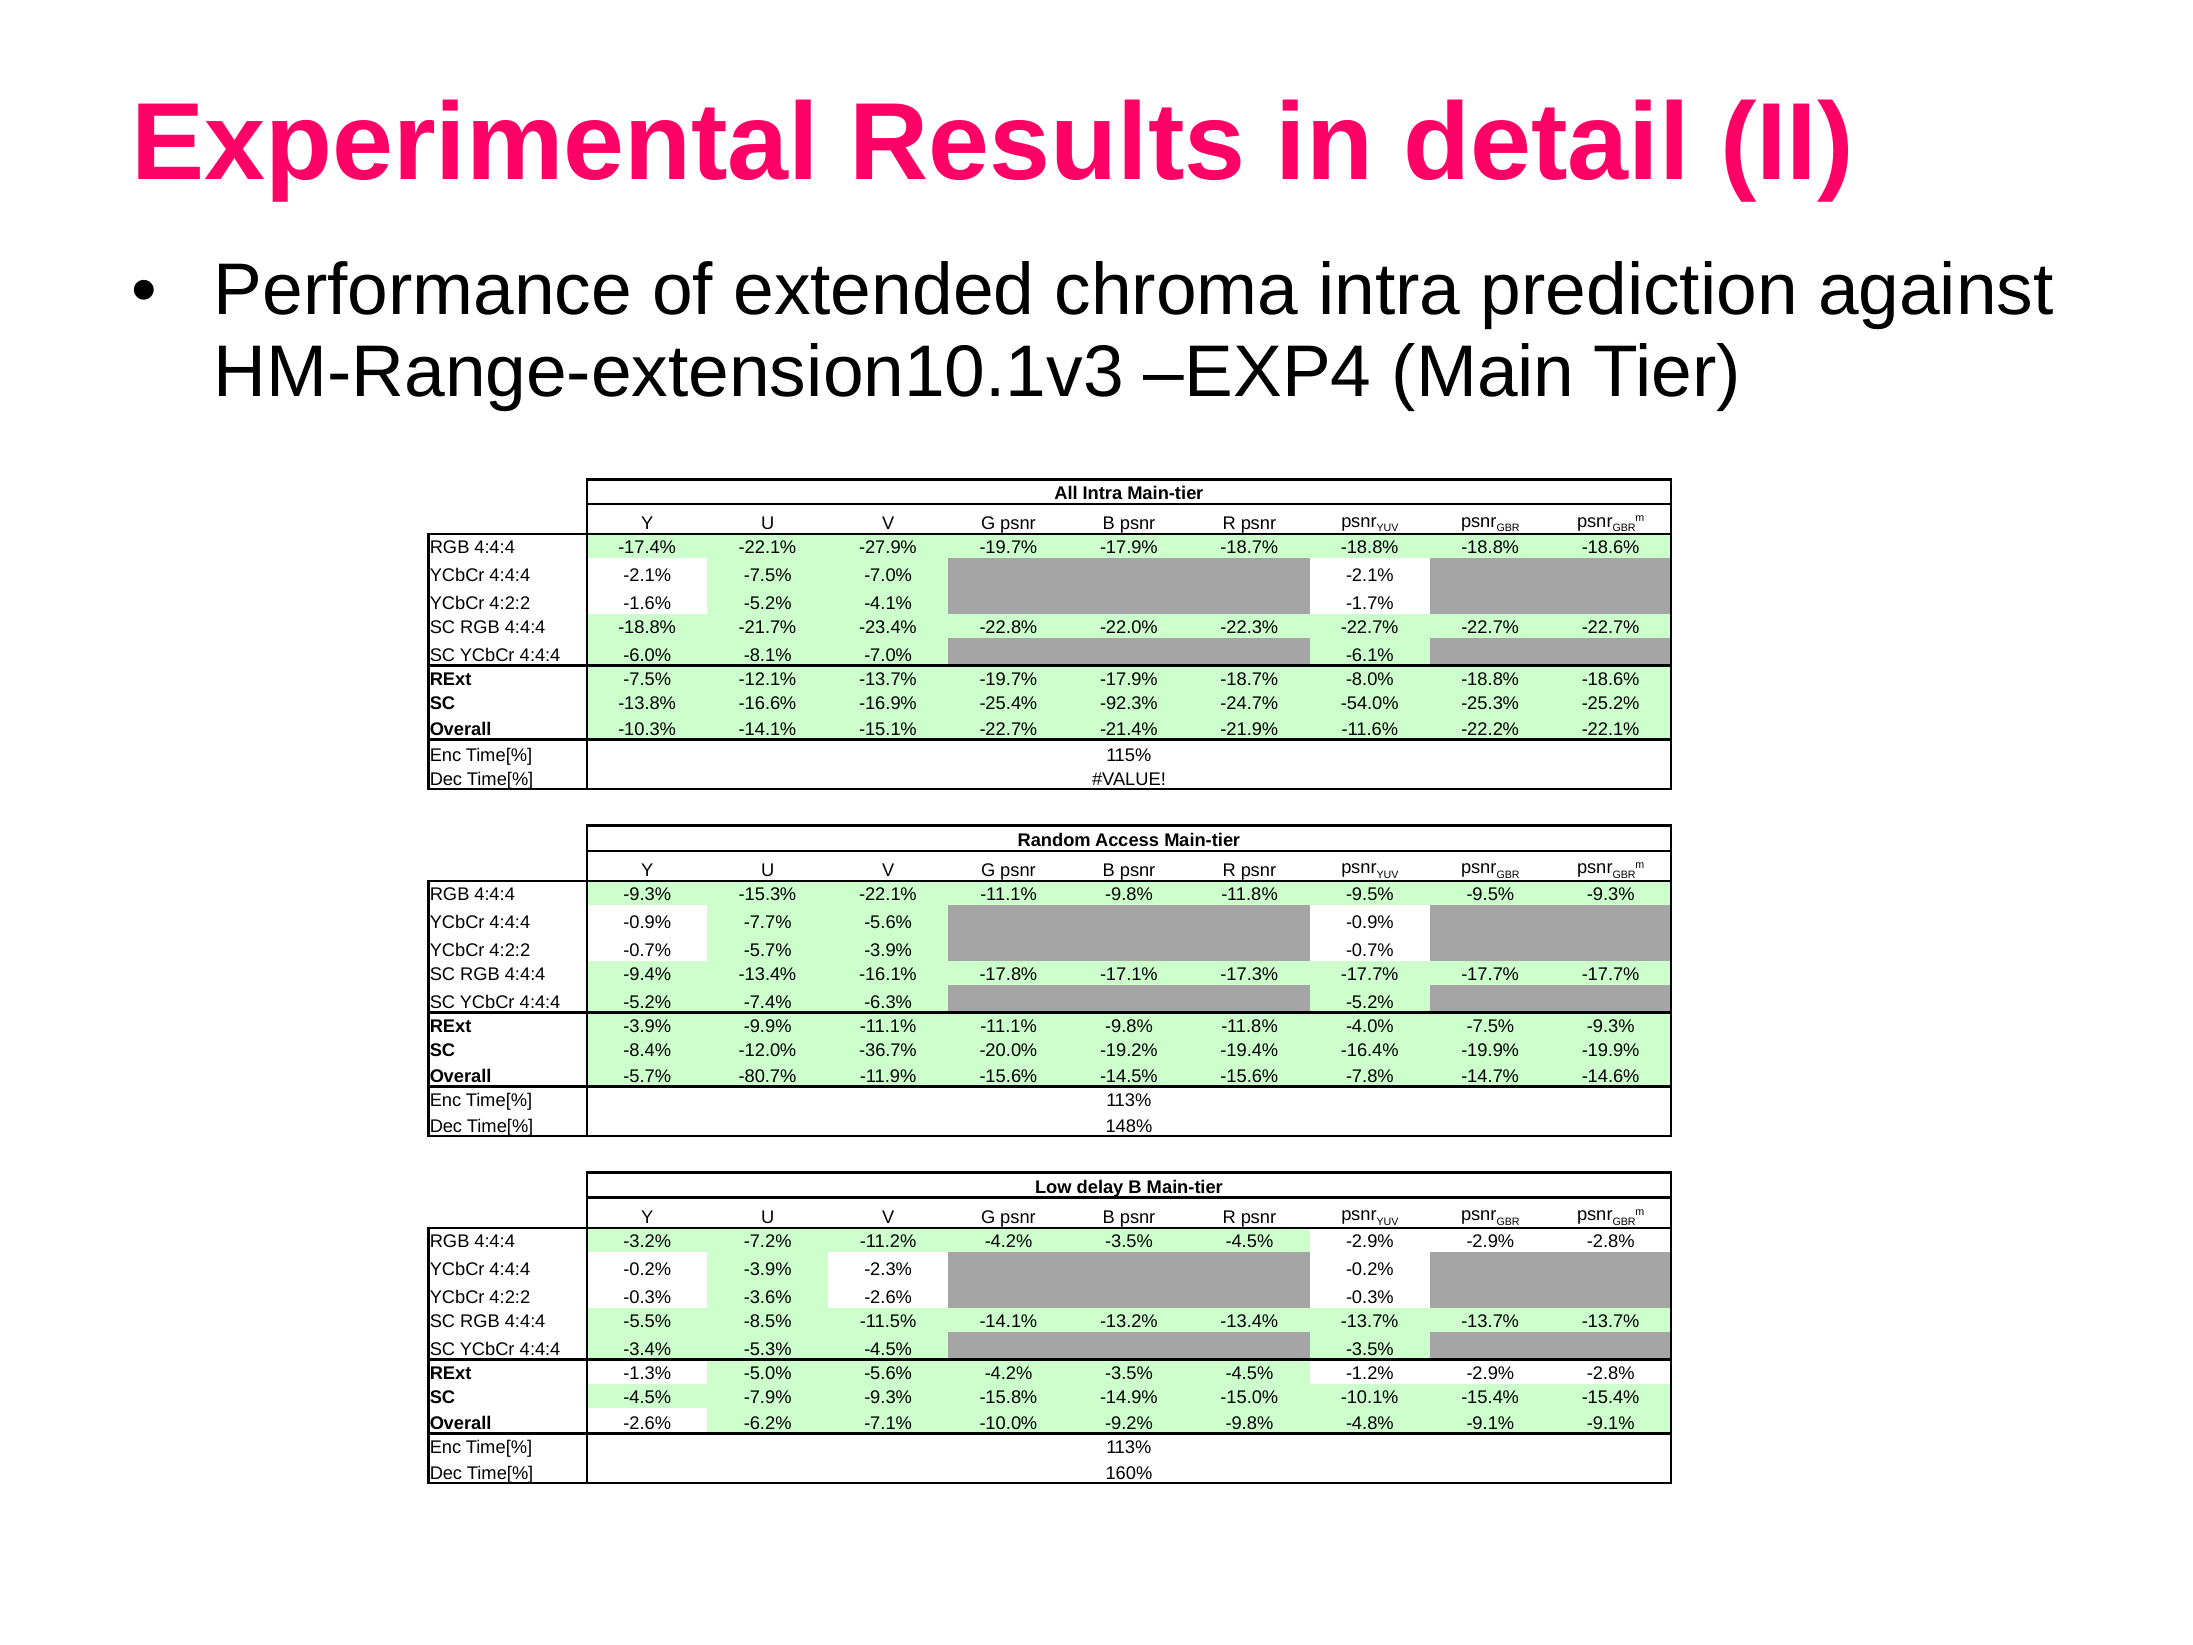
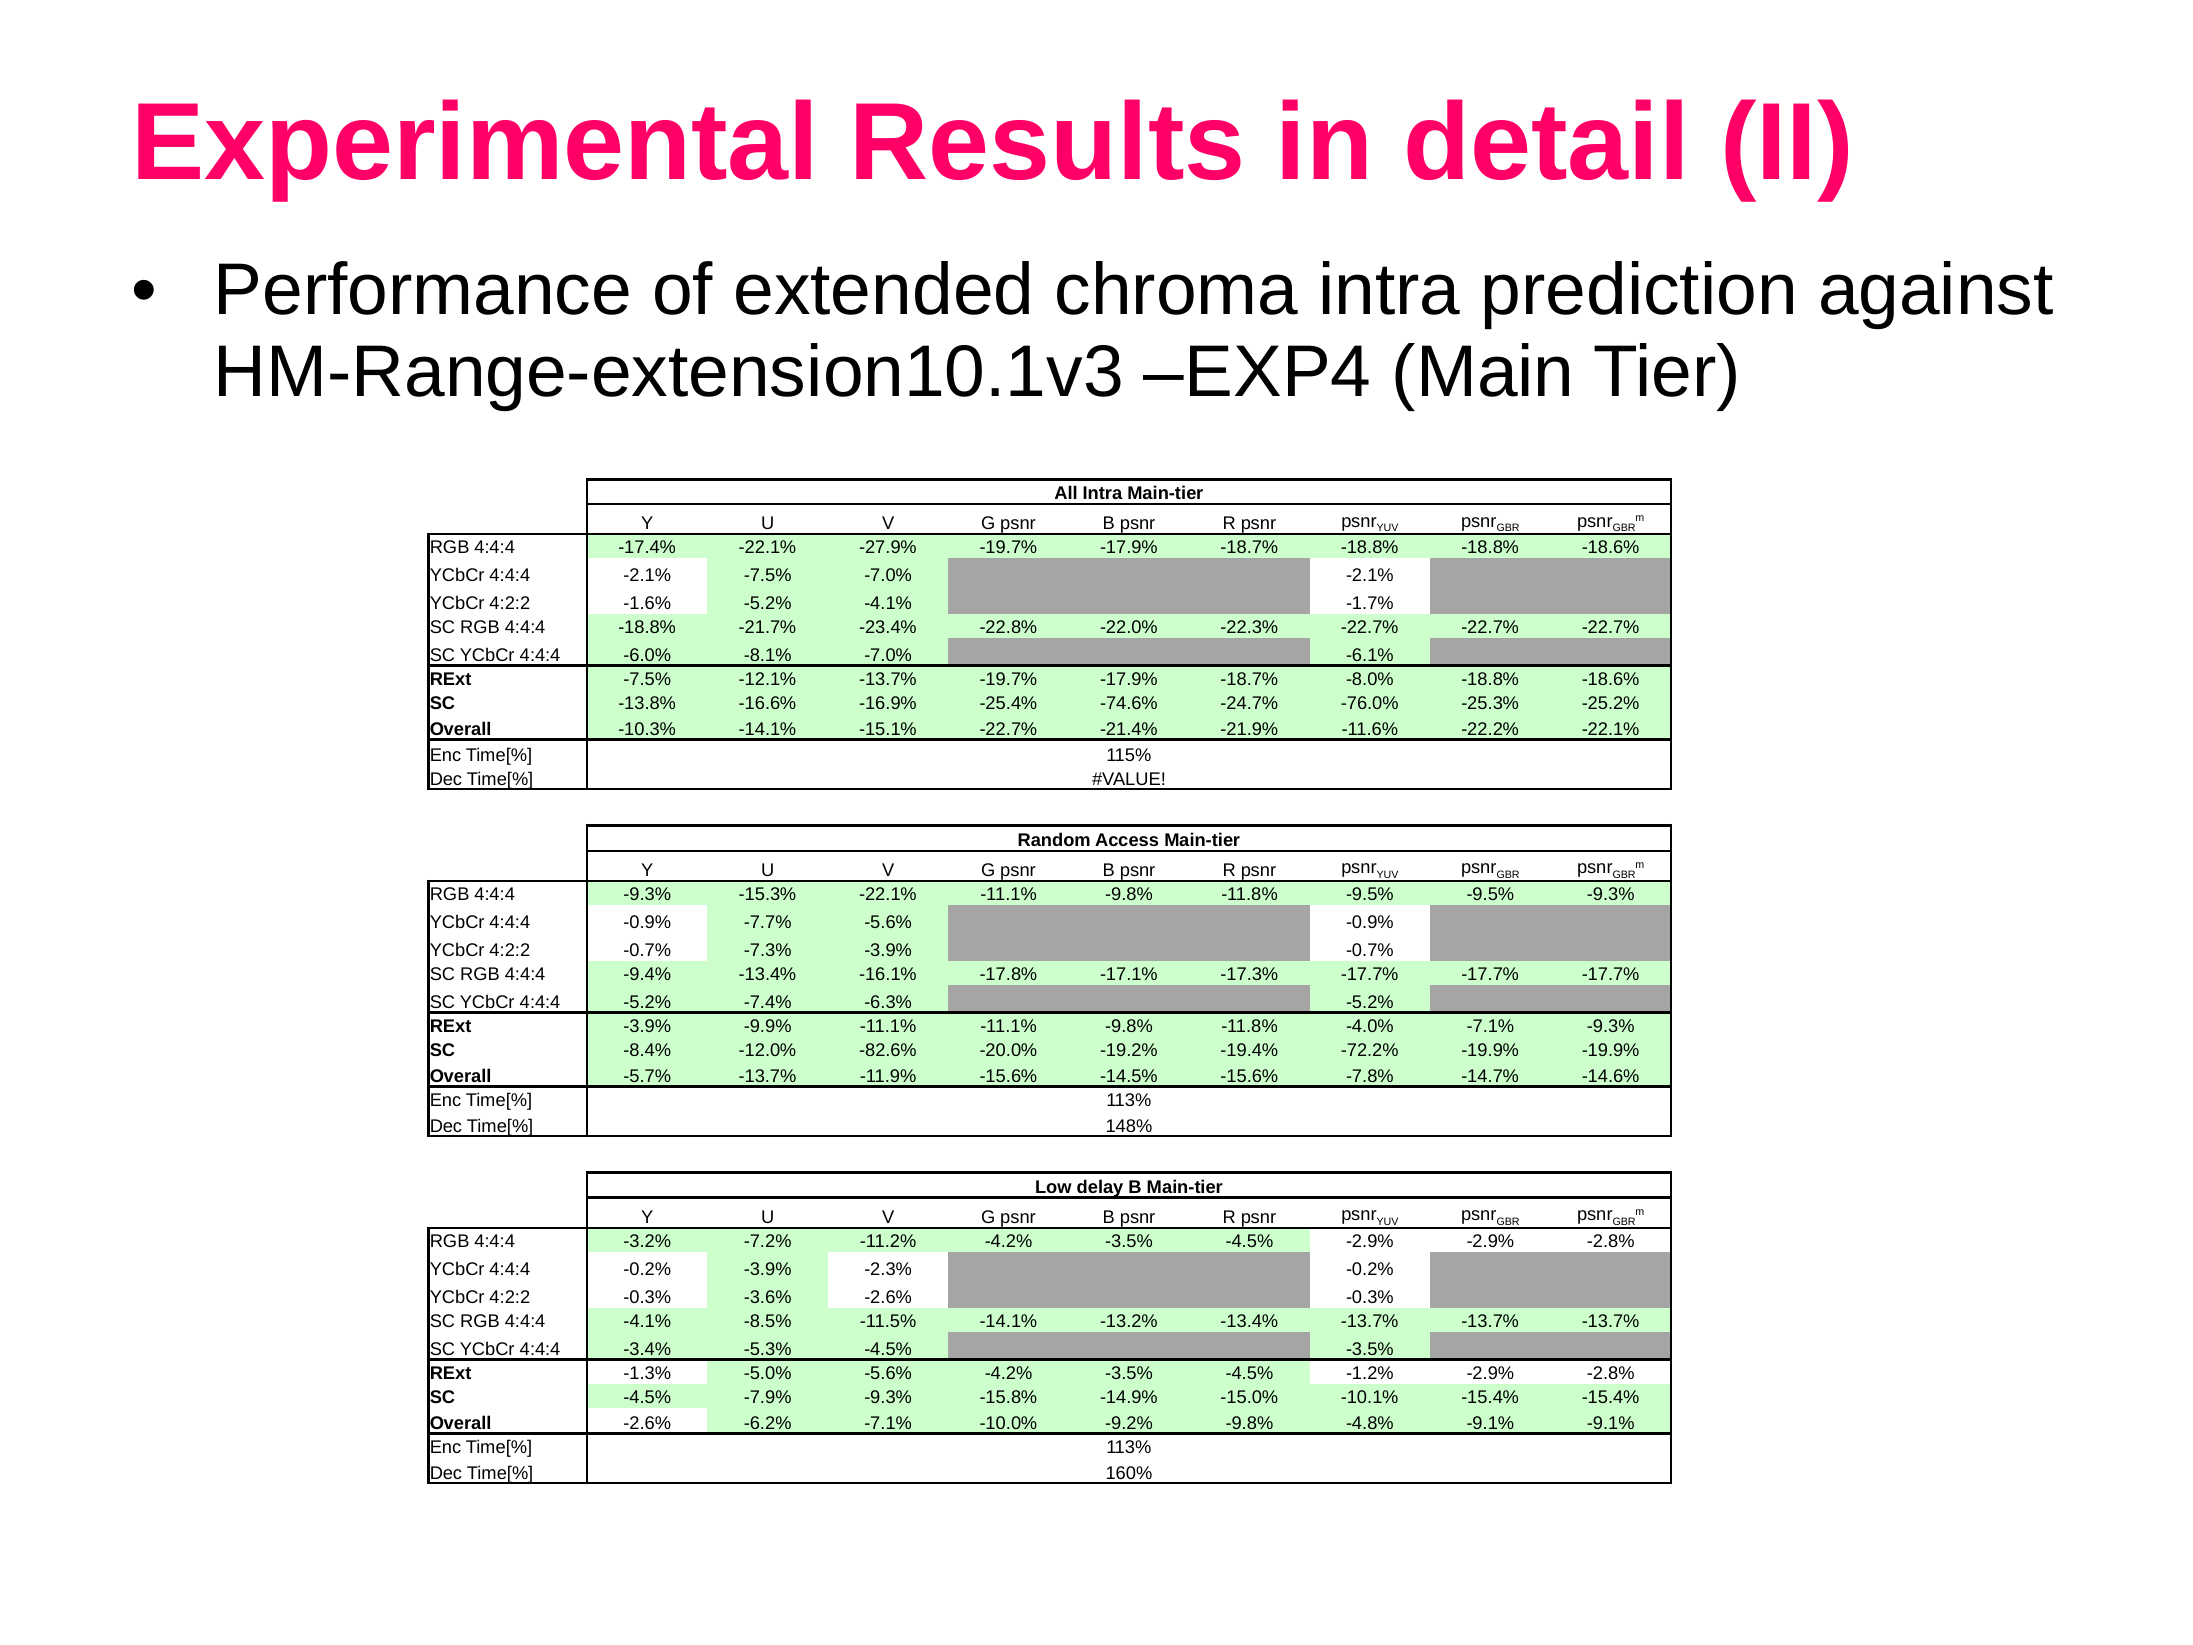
-92.3%: -92.3% -> -74.6% (1129, 704)
-54.0%: -54.0% -> -76.0% (1370, 704)
-0.7% -5.7%: -5.7% -> -7.3% (768, 951)
-4.0% -7.5%: -7.5% -> -7.1% (1490, 1027)
-36.7%: -36.7% -> -82.6% (888, 1051)
-16.4%: -16.4% -> -72.2% (1370, 1051)
-5.7% -80.7%: -80.7% -> -13.7% (768, 1076)
4:4:4 -5.5%: -5.5% -> -4.1% (647, 1322)
